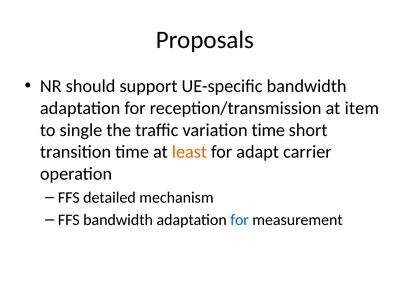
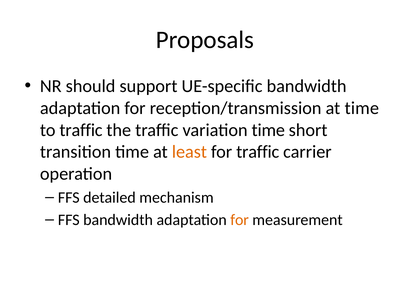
at item: item -> time (362, 108)
to single: single -> traffic (81, 130)
for adapt: adapt -> traffic (258, 152)
for colour: blue -> orange (240, 219)
